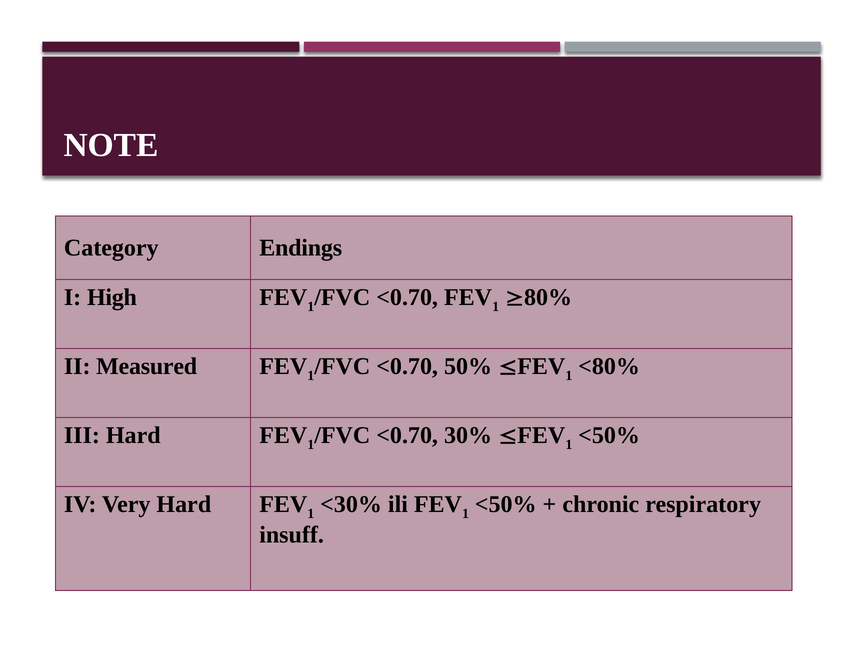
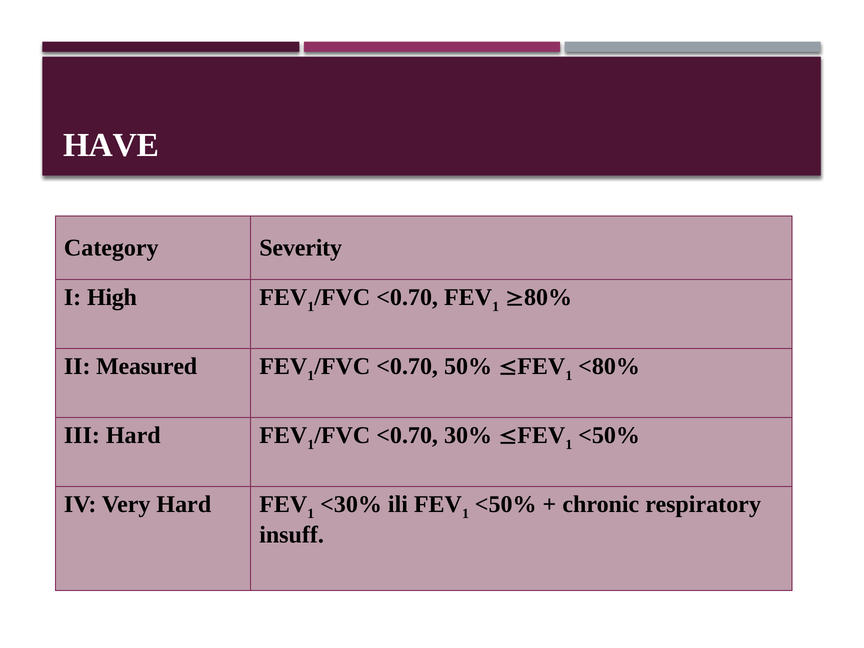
NOTE: NOTE -> HAVE (111, 145)
Endings: Endings -> Severity (301, 248)
